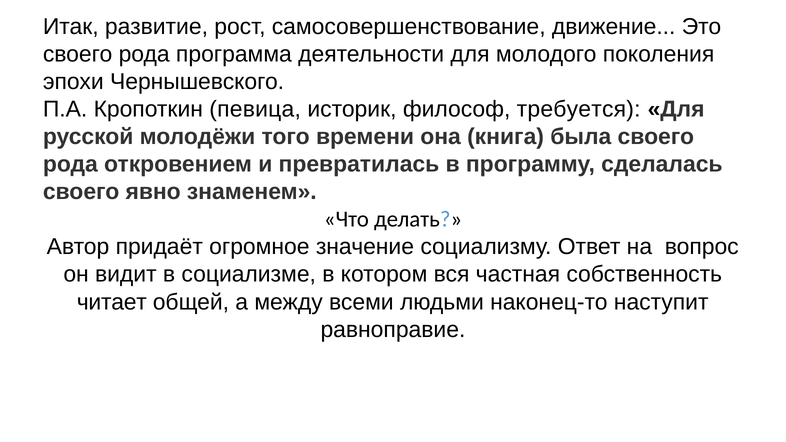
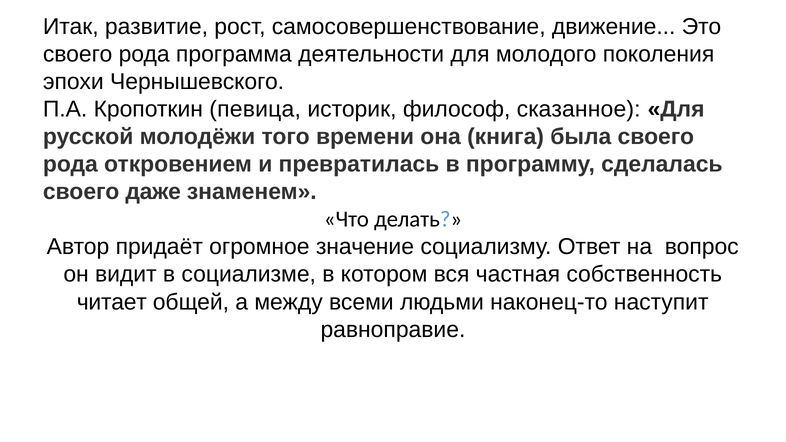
требуется: требуется -> сказанное (579, 109)
явно: явно -> даже (153, 192)
